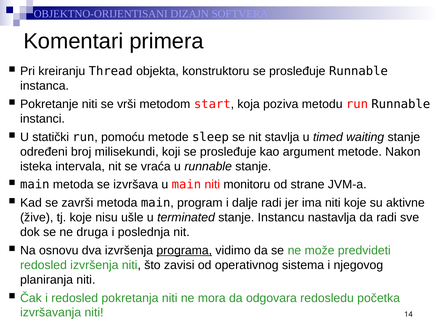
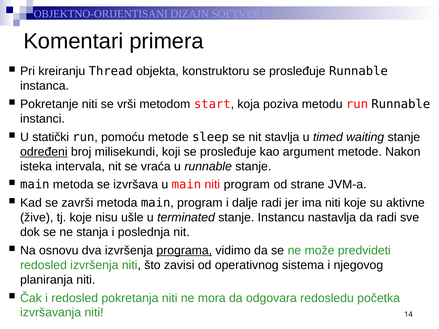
određeni underline: none -> present (44, 152)
niti monitoru: monitoru -> program (247, 185)
druga: druga -> stanja (92, 232)
